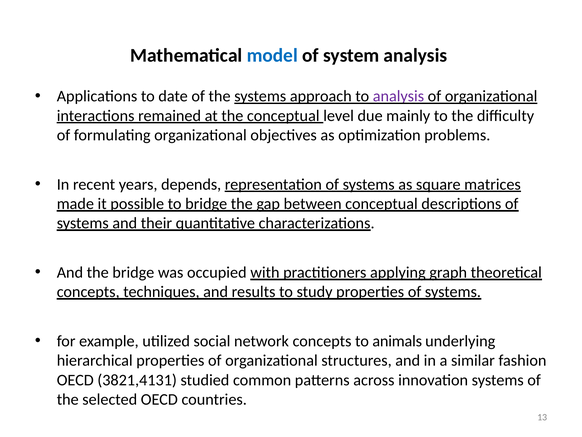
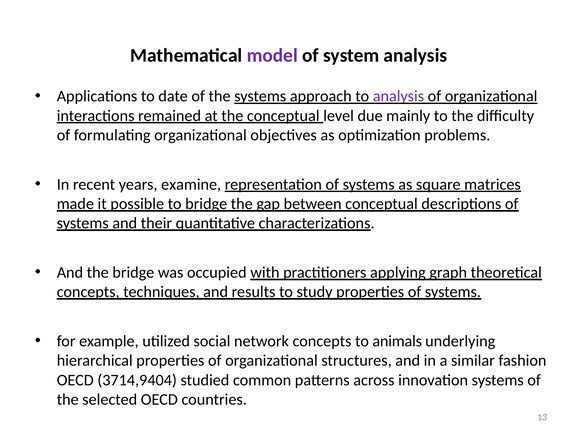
model colour: blue -> purple (272, 55)
depends: depends -> examine (191, 184)
3821,4131: 3821,4131 -> 3714,9404 (137, 380)
